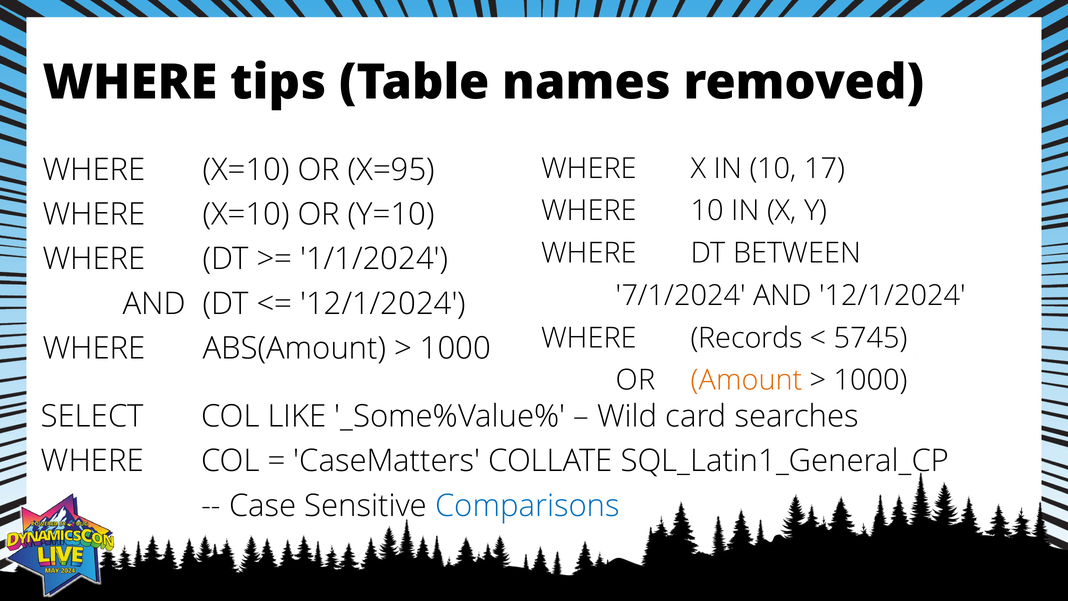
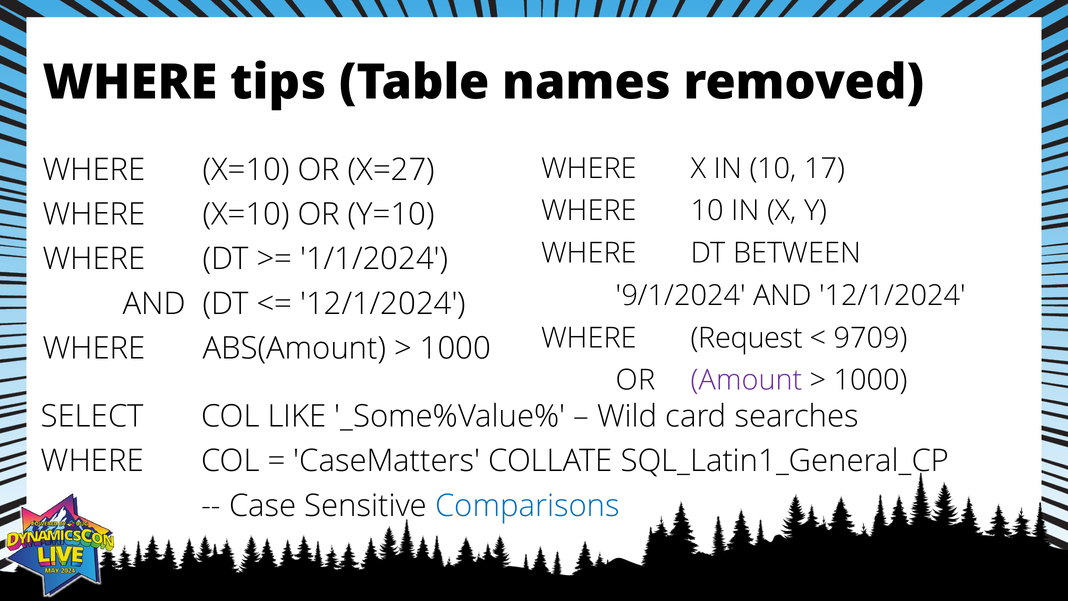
X=95: X=95 -> X=27 (391, 170)
7/1/2024: 7/1/2024 -> 9/1/2024 (681, 296)
Records: Records -> Request (747, 338)
5745: 5745 -> 9709 (871, 338)
Amount colour: orange -> purple (747, 380)
